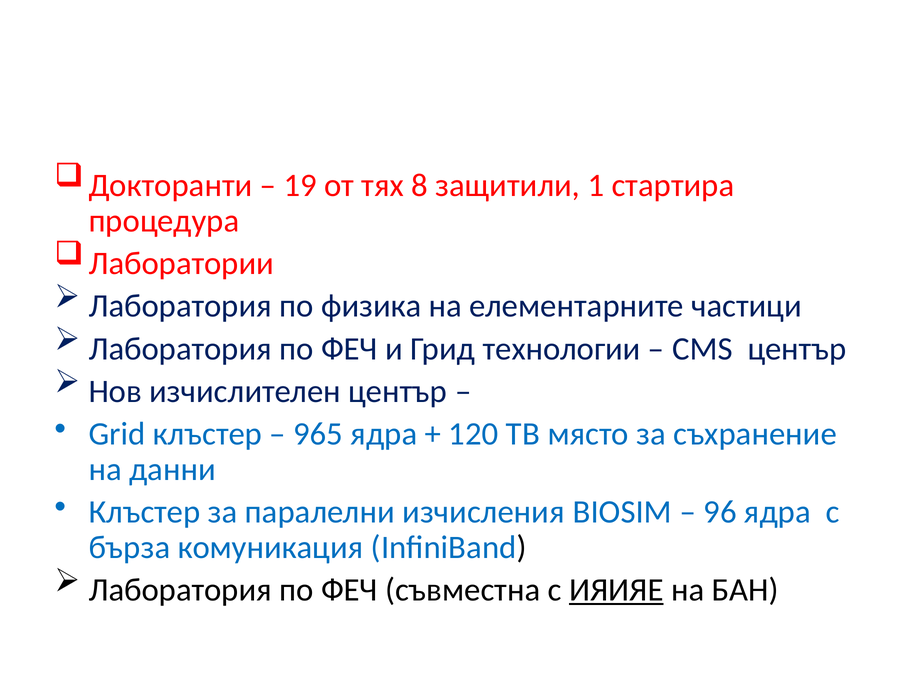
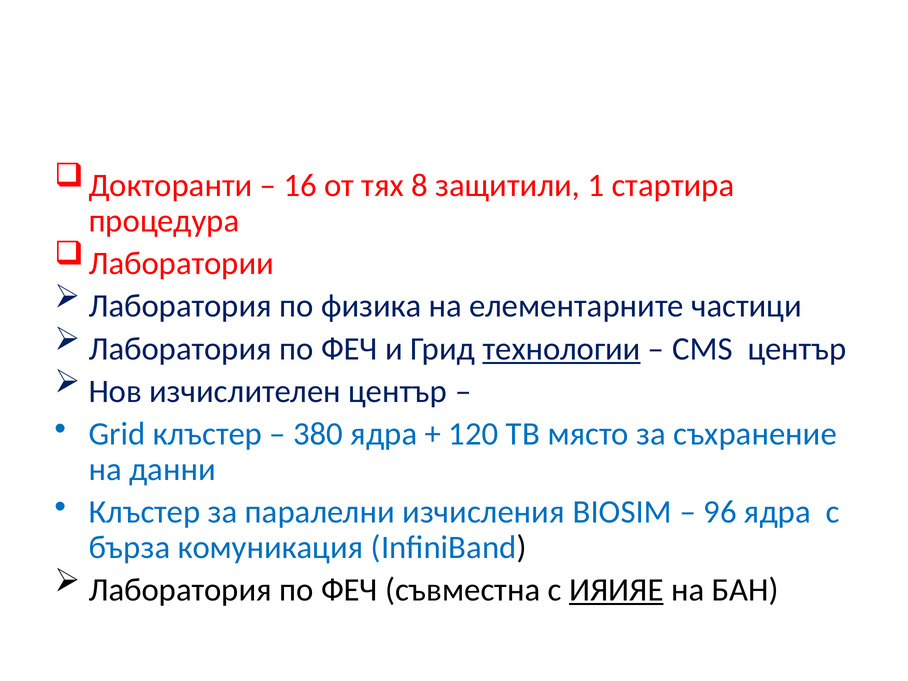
19: 19 -> 16 (300, 185)
технологии underline: none -> present (562, 349)
965: 965 -> 380 (318, 434)
